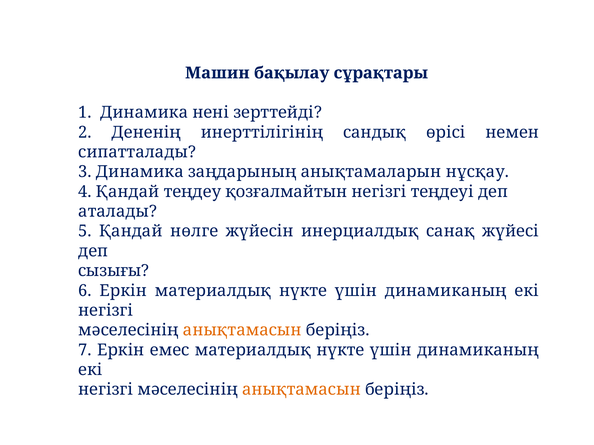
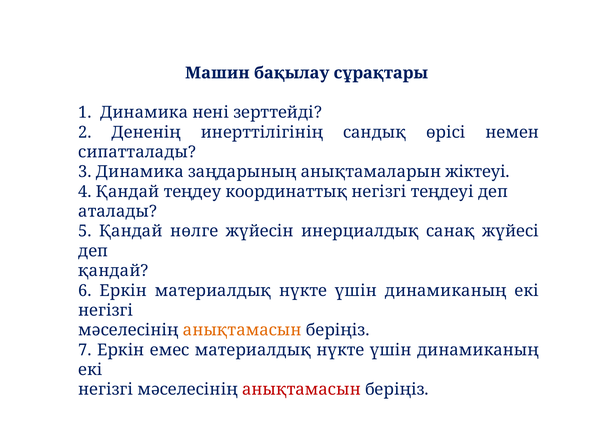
нұсқау: нұсқау -> жіктеуі (478, 172)
қозғалмайтын: қозғалмайтын -> координаттық (286, 192)
сызығы: сызығы -> қандай (113, 271)
анықтамасын colour: orange -> red (301, 390)
